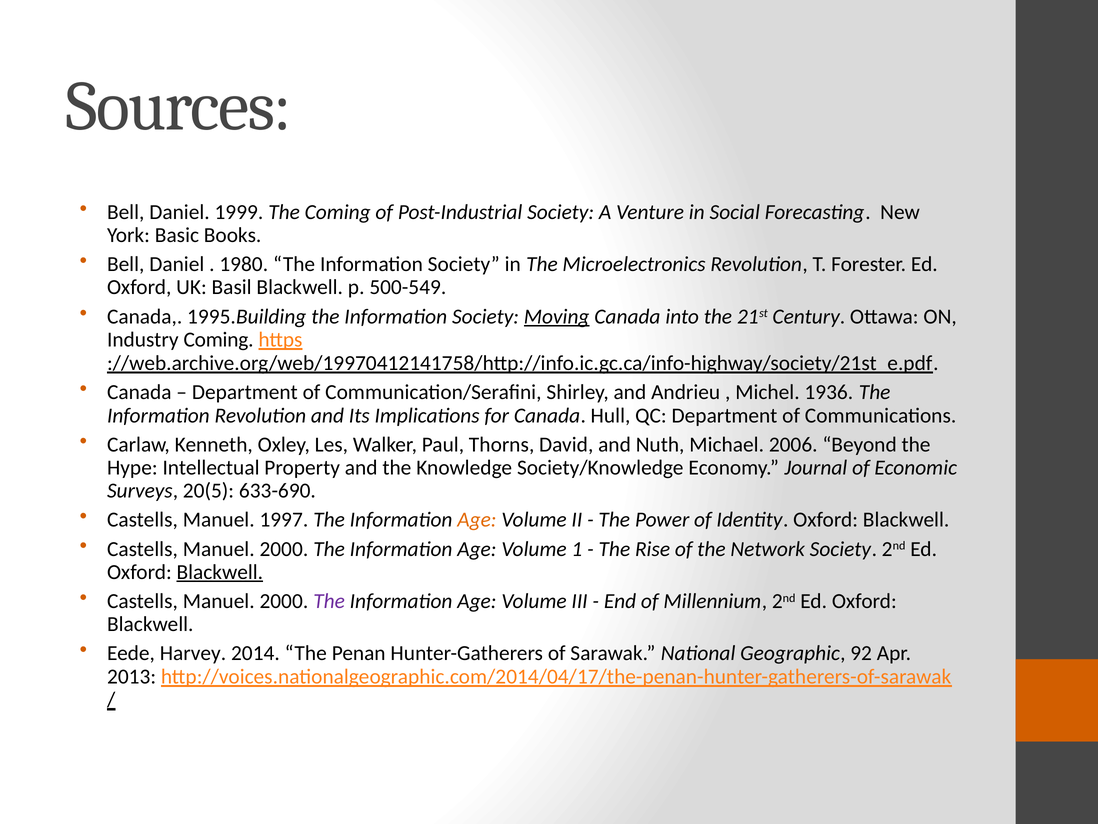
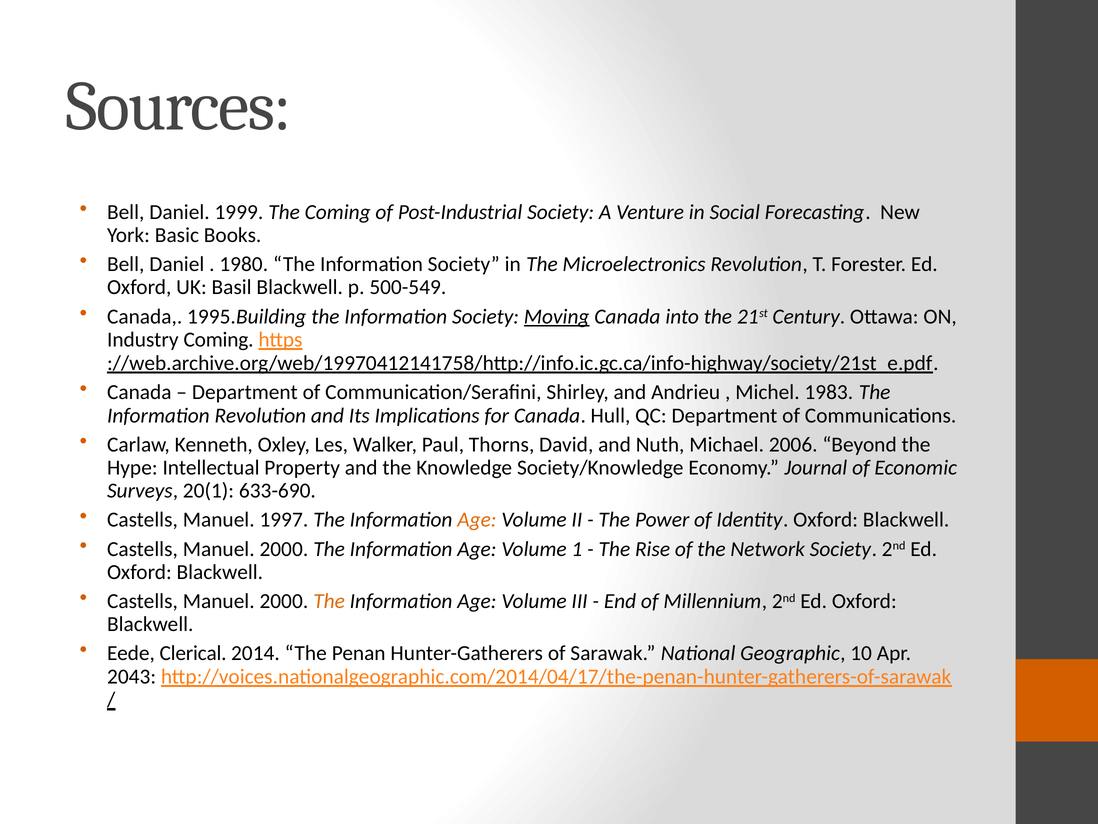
1936: 1936 -> 1983 (829, 392)
20(5: 20(5 -> 20(1 (208, 491)
Blackwell underline: present -> none (220, 572)
The colour: purple -> orange (329, 601)
Harvey: Harvey -> Clerical (193, 653)
92: 92 -> 10 (861, 653)
2013: 2013 -> 2043 (132, 676)
